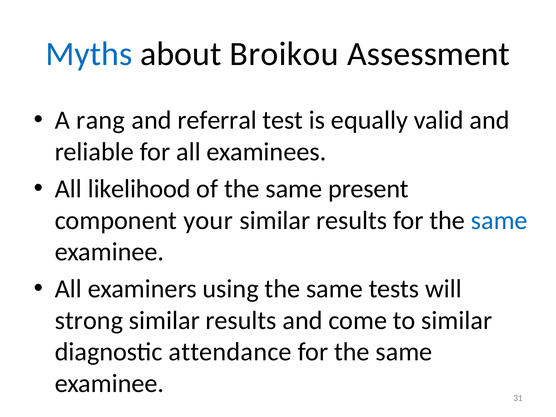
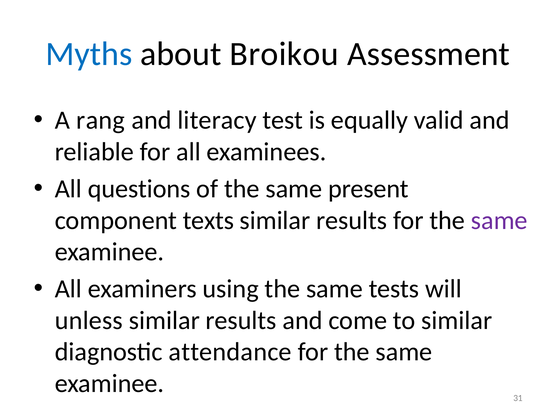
referral: referral -> literacy (217, 120)
likelihood: likelihood -> questions (139, 189)
your: your -> texts (208, 220)
same colour: blue -> purple (499, 220)
strong: strong -> unless (89, 320)
